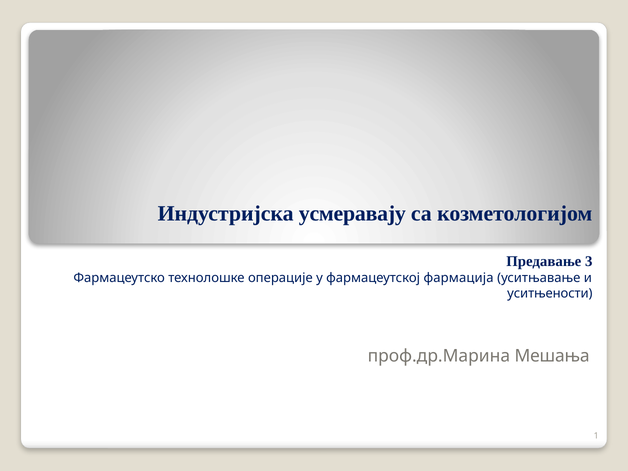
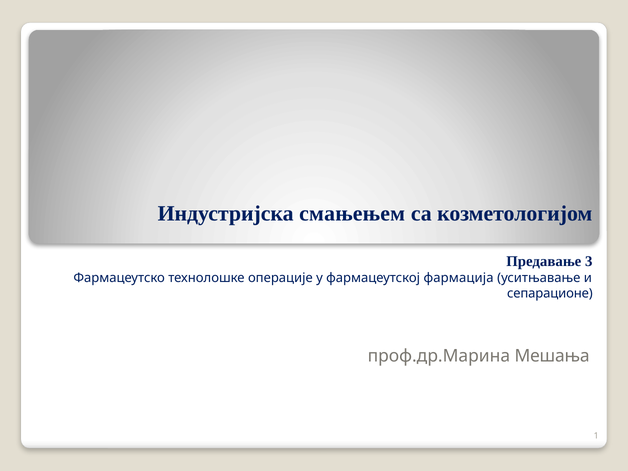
усмеравају: усмеравају -> смањењем (352, 214)
уситњености: уситњености -> сепарационе (550, 294)
